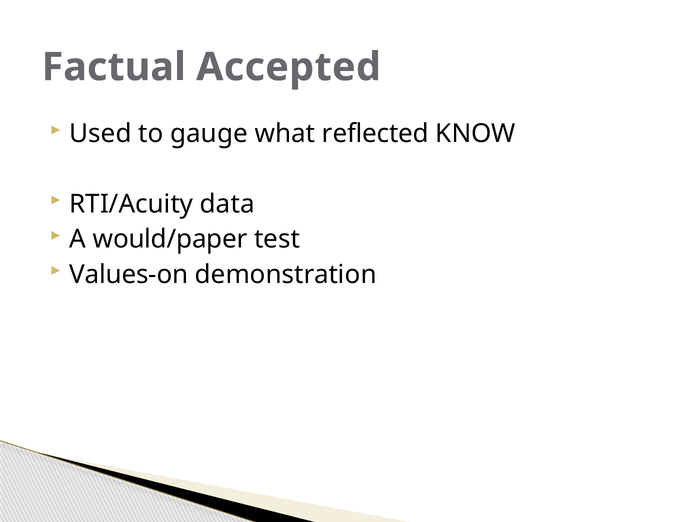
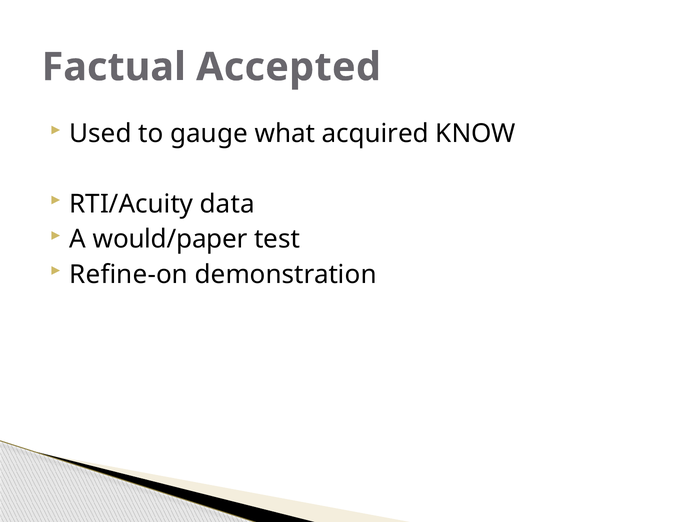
reflected: reflected -> acquired (375, 133)
Values-on: Values-on -> Refine-on (129, 274)
